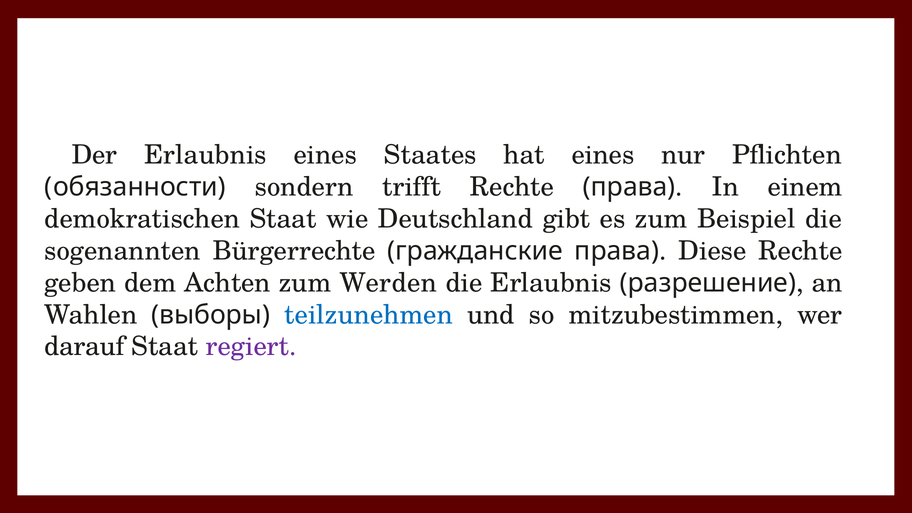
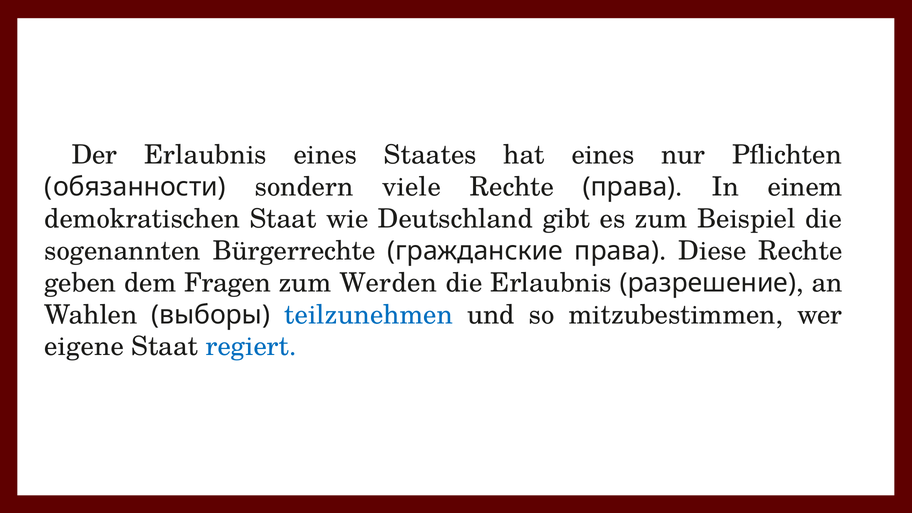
trifft: trifft -> viele (412, 187)
Achten: Achten -> Fragen (228, 283)
darauf: darauf -> eigene (84, 347)
regiert colour: purple -> blue (251, 347)
